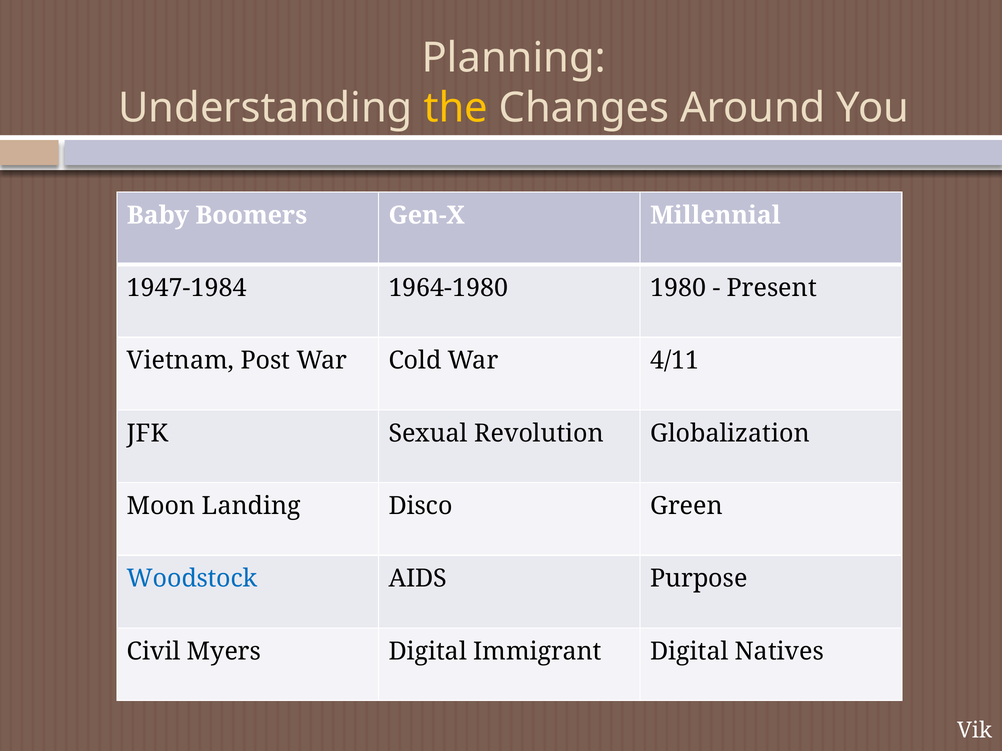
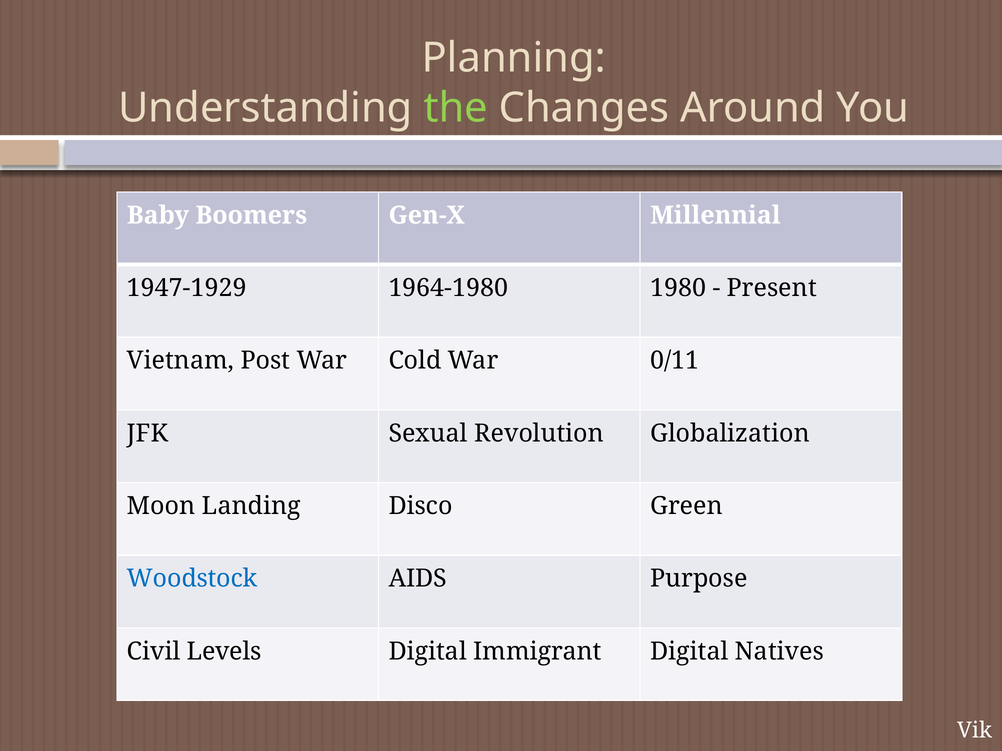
the colour: yellow -> light green (456, 108)
1947-1984: 1947-1984 -> 1947-1929 (187, 288)
4/11: 4/11 -> 0/11 (675, 361)
Myers: Myers -> Levels (224, 652)
